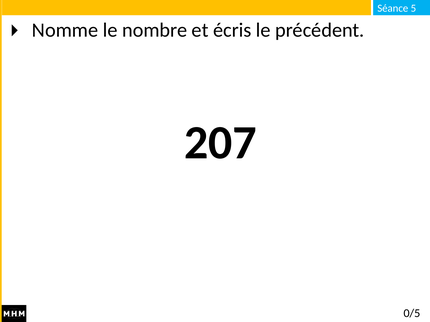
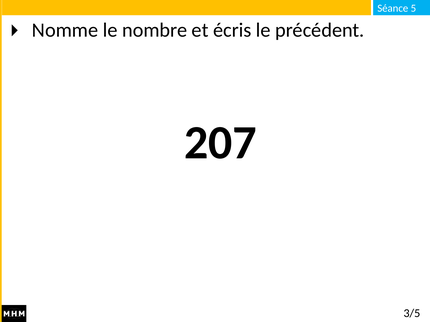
0/5: 0/5 -> 3/5 (412, 314)
